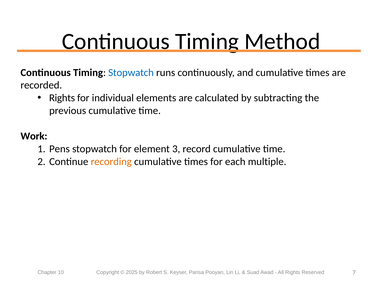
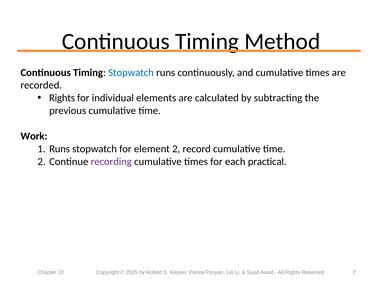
1 Pens: Pens -> Runs (60, 149)
element 3: 3 -> 2 (176, 149)
recording colour: orange -> purple (111, 162)
multiple: multiple -> practical (267, 162)
